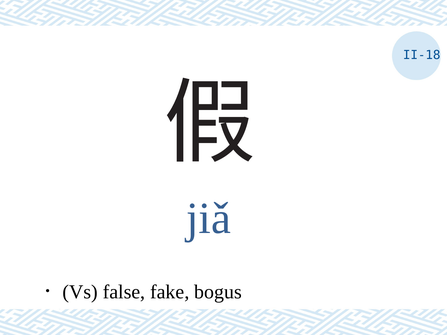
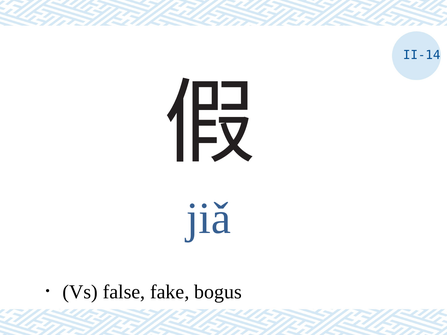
II-18: II-18 -> II-14 (422, 55)
